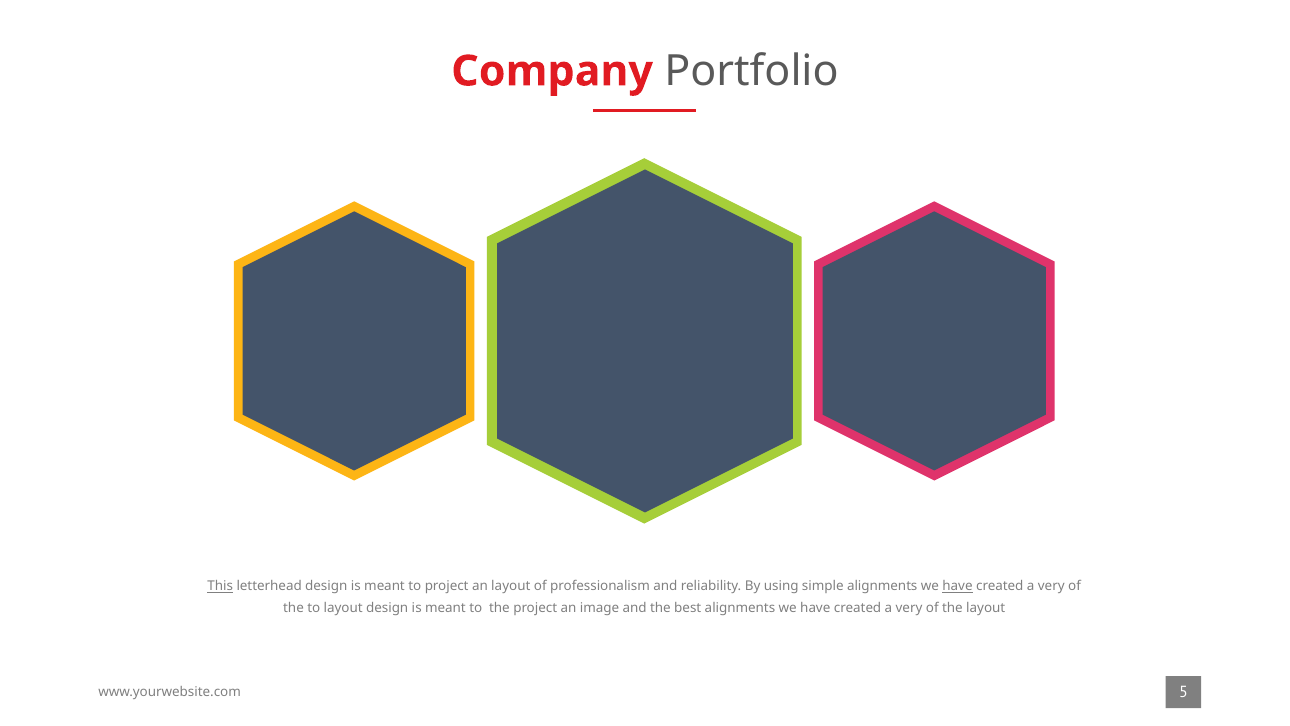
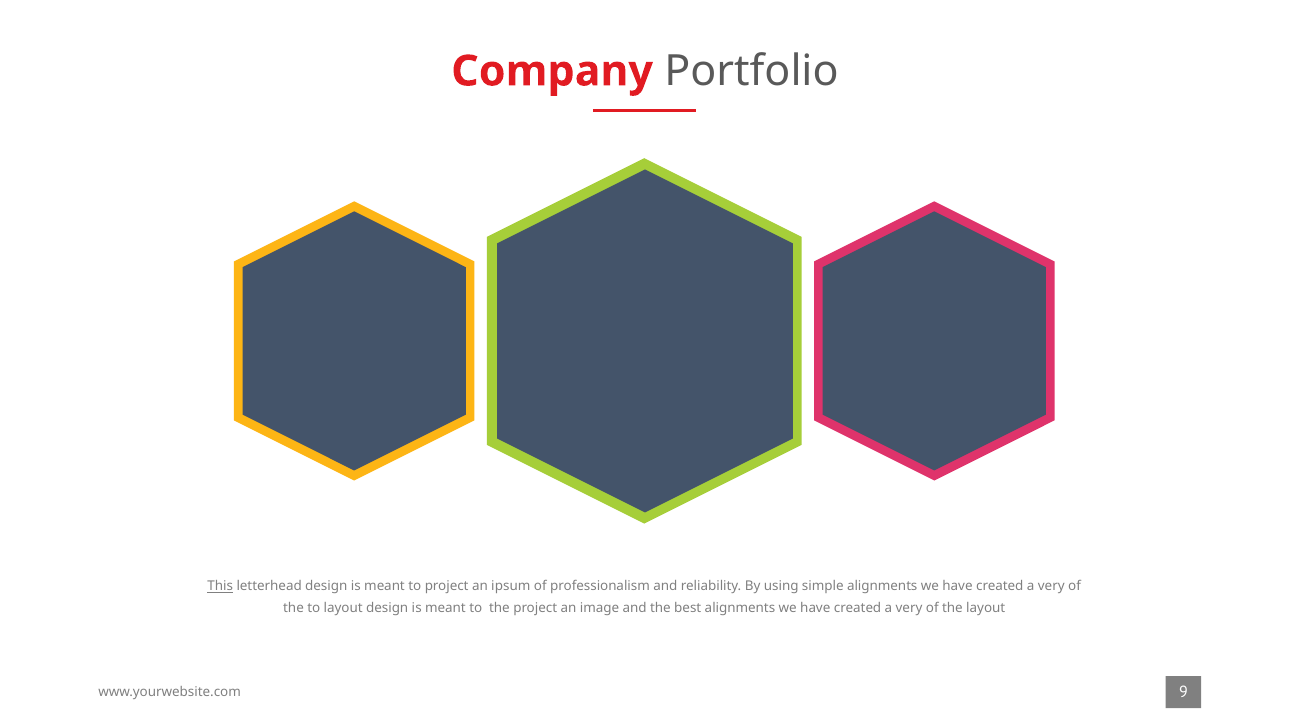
an layout: layout -> ipsum (511, 586)
have underline: present -> none (958, 586)
5: 5 -> 9 (1183, 692)
